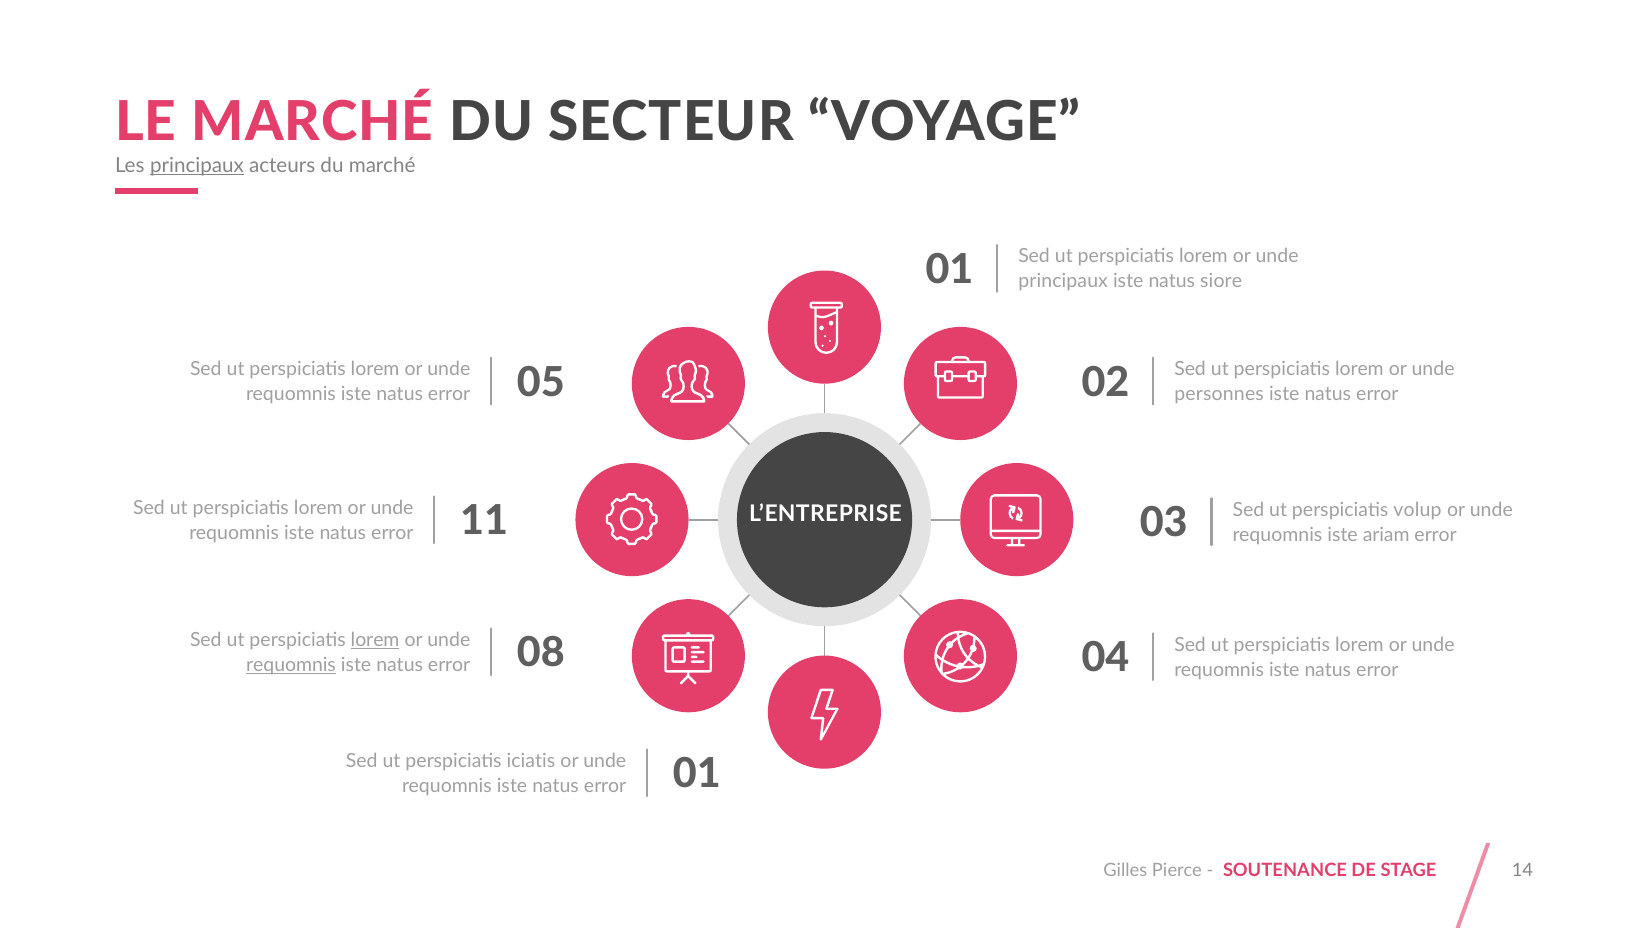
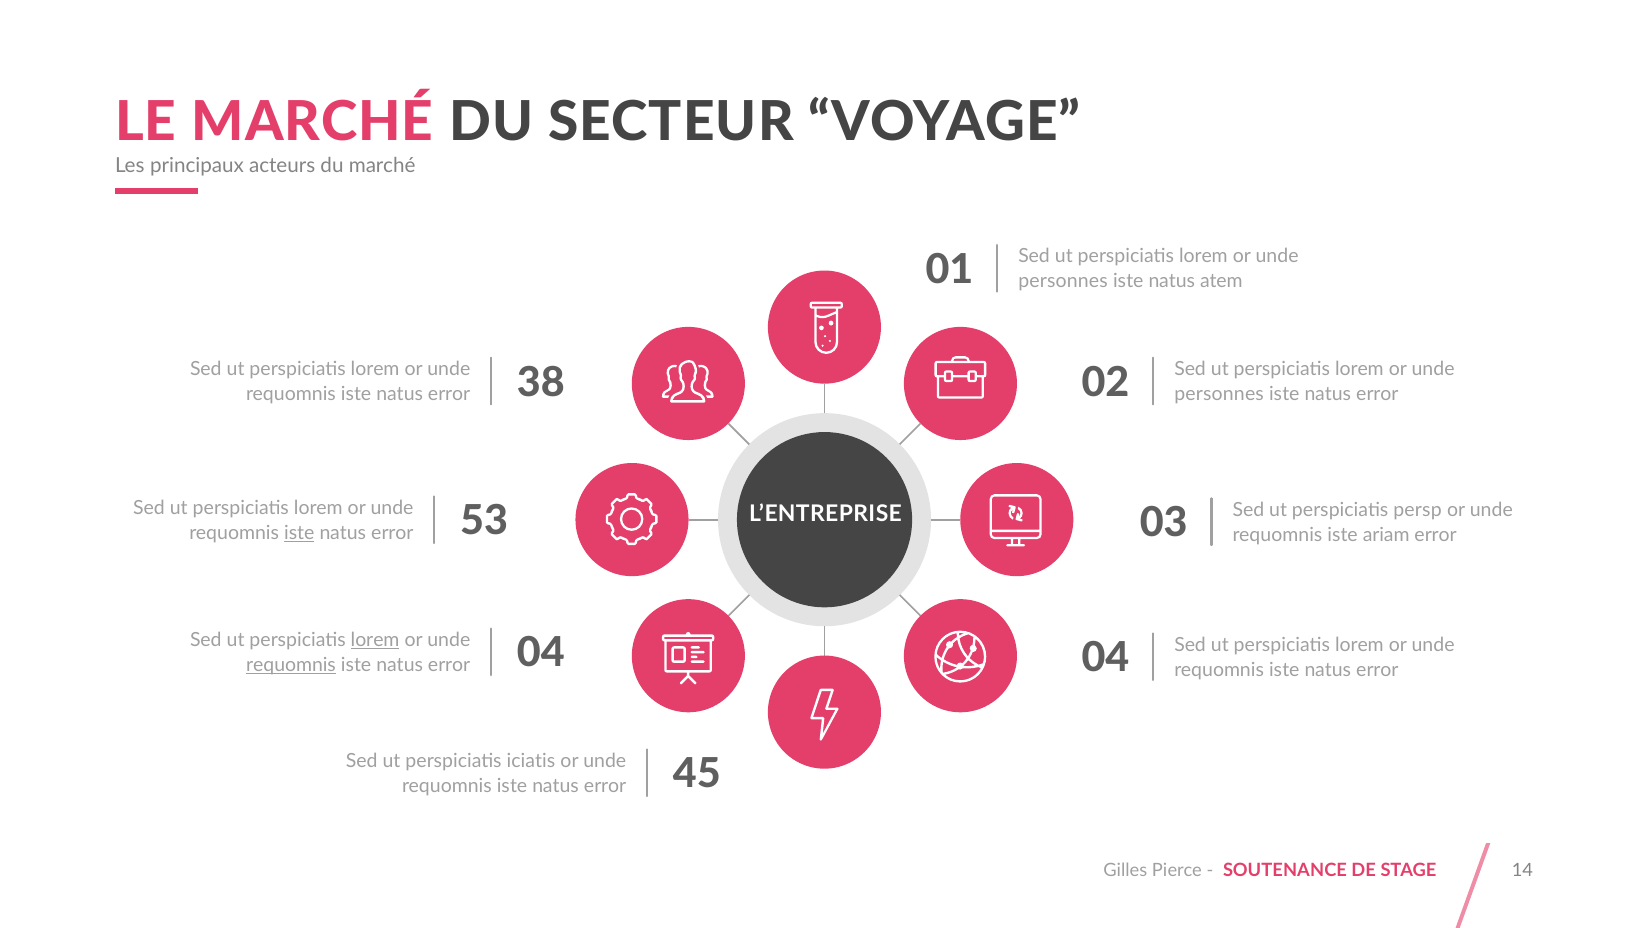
principaux underline: present -> none (197, 166)
principaux: principaux -> personnes (1063, 281)
siore: siore -> atem (1221, 281)
05: 05 -> 38 (541, 382)
volup: volup -> persp (1418, 510)
iste underline: none -> present (299, 533)
11: 11 -> 53 (484, 521)
08: 08 -> 04 (541, 653)
error 01: 01 -> 45 (697, 774)
